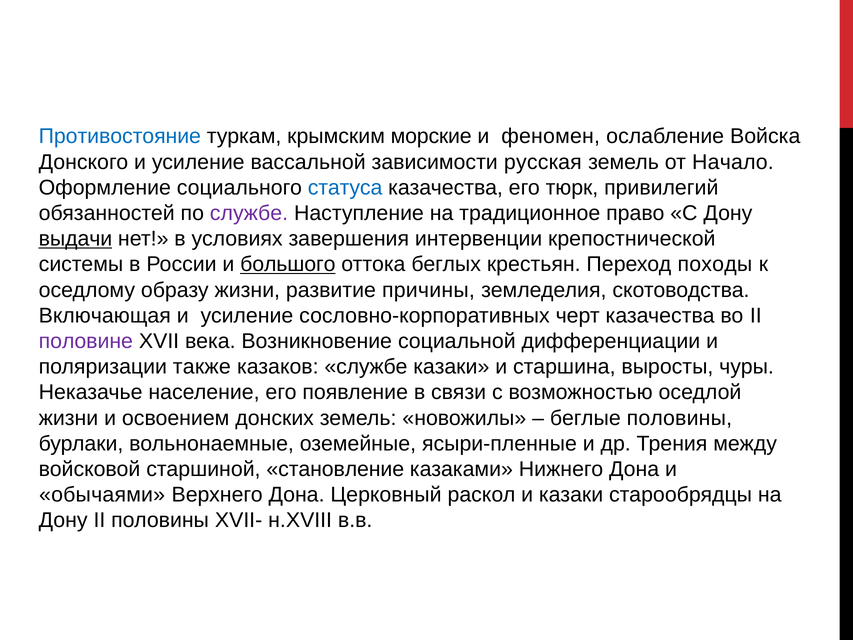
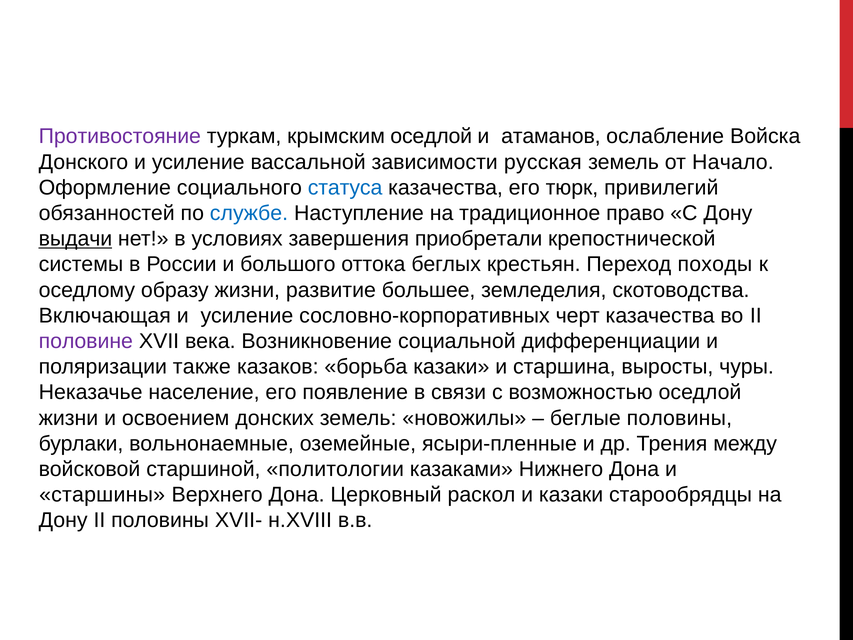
Противостояние colour: blue -> purple (120, 136)
крымским морские: морские -> оседлой (431, 136)
феномен: феномен -> атаманов (551, 136)
службе colour: purple -> blue (249, 213)
интервенции: интервенции -> приобретали (479, 239)
большого underline: present -> none (288, 264)
причины: причины -> большее (429, 290)
казаков службе: службе -> борьба (366, 367)
становление: становление -> политологии (335, 469)
обычаями: обычаями -> старшины (102, 495)
